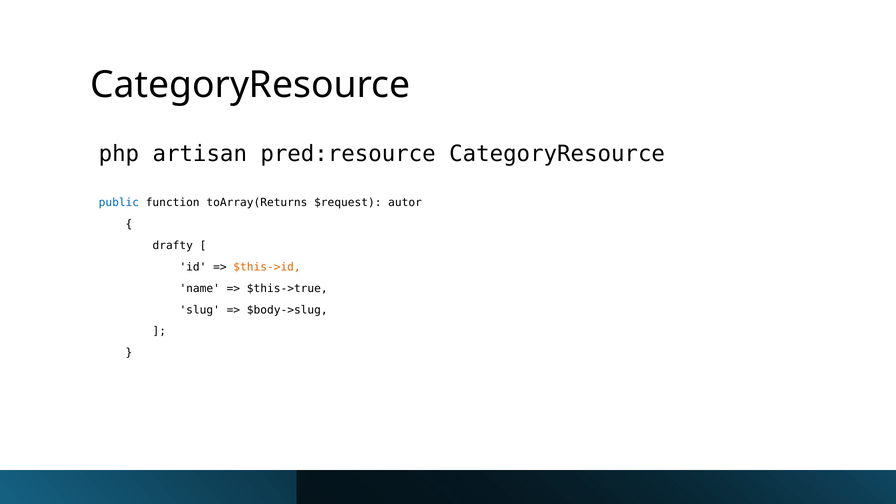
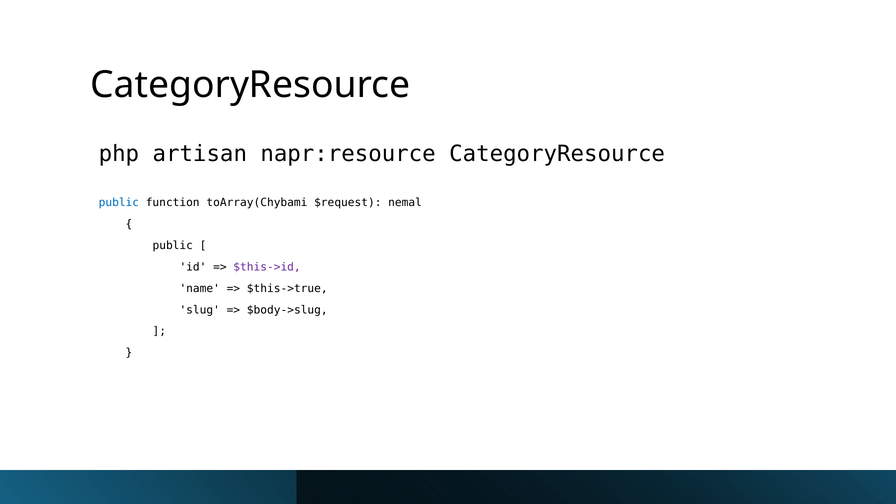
pred:resource: pred:resource -> napr:resource (348, 154)
toArray(Returns: toArray(Returns -> toArray(Chybami (257, 203)
autor: autor -> nemal (405, 203)
drafty: drafty -> public (173, 246)
$this->id colour: orange -> purple (267, 267)
